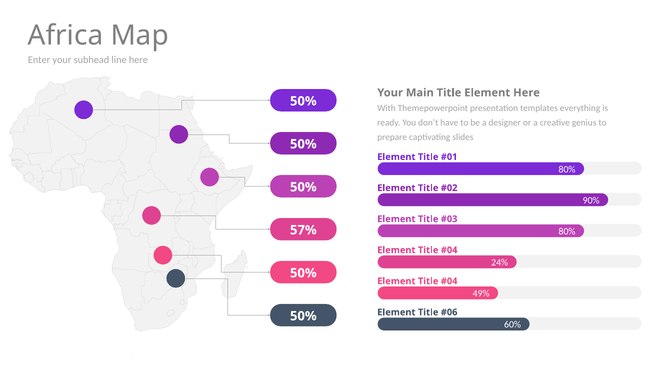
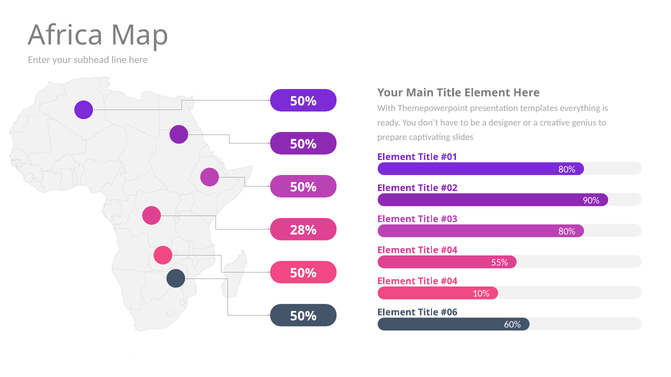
57%: 57% -> 28% (303, 230)
24%: 24% -> 55% (500, 263)
49%: 49% -> 10% (481, 294)
